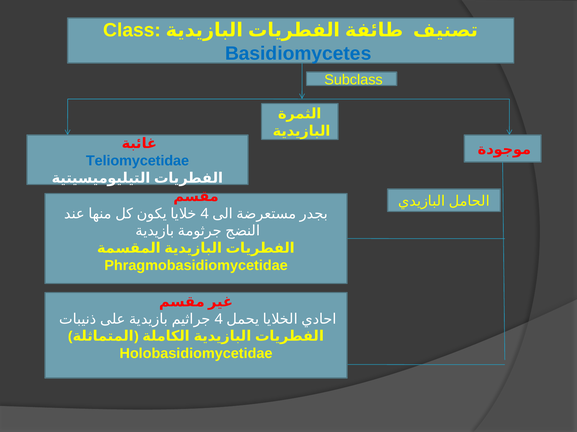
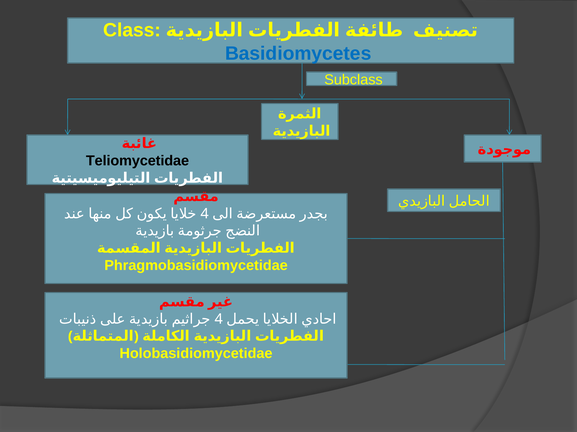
Teliomycetidae colour: blue -> black (137, 161)
